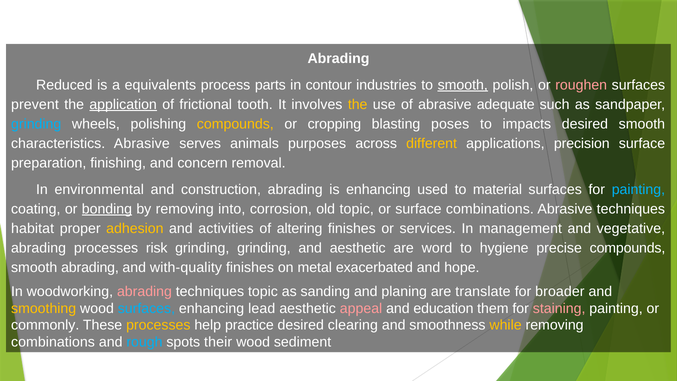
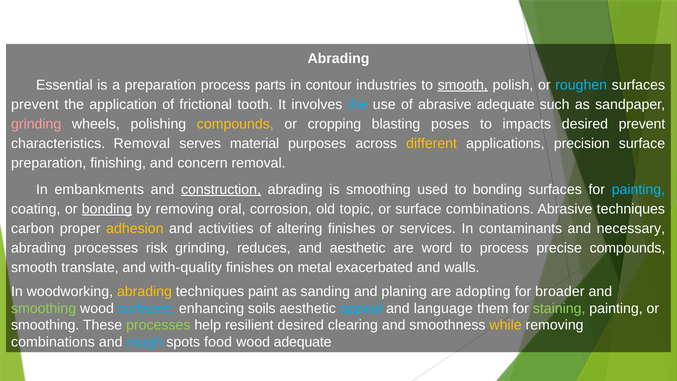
Reduced: Reduced -> Essential (64, 85)
a equivalents: equivalents -> preparation (160, 85)
roughen colour: pink -> light blue (581, 85)
application underline: present -> none (123, 104)
the colour: yellow -> light blue (358, 104)
grinding colour: light blue -> pink (36, 124)
desired smooth: smooth -> prevent (642, 124)
characteristics Abrasive: Abrasive -> Removal (142, 143)
animals: animals -> material (255, 143)
environmental: environmental -> embankments (99, 189)
construction underline: none -> present (221, 189)
is enhancing: enhancing -> smoothing (378, 189)
to material: material -> bonding (498, 189)
into: into -> oral (232, 209)
habitat: habitat -> carbon (33, 228)
management: management -> contaminants (521, 228)
vegetative: vegetative -> necessary (631, 228)
grinding grinding: grinding -> reduces (264, 248)
to hygiene: hygiene -> process (504, 248)
smooth abrading: abrading -> translate (90, 267)
hope: hope -> walls (462, 267)
abrading colour: pink -> yellow (144, 291)
techniques topic: topic -> paint (263, 291)
translate: translate -> adopting (483, 291)
smoothing colour: yellow -> light green (44, 308)
lead: lead -> soils (262, 308)
appeal colour: pink -> light blue (361, 308)
education: education -> language (443, 308)
staining colour: pink -> light green (559, 308)
commonly: commonly -> smoothing (45, 325)
processes colour: yellow -> light green (158, 325)
practice: practice -> resilient (249, 325)
their: their -> food (218, 342)
wood sediment: sediment -> adequate (303, 342)
